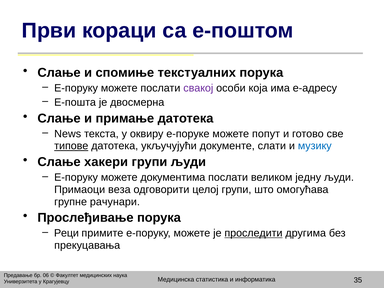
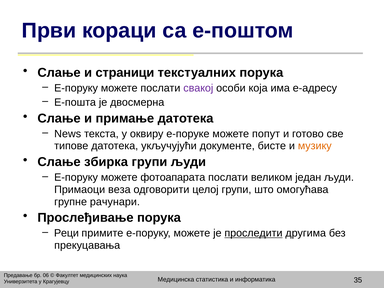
спомиње: спомиње -> страници (125, 73)
типове underline: present -> none (71, 146)
слати: слати -> бисте (272, 146)
музику colour: blue -> orange (315, 146)
хакери: хакери -> збирка (106, 162)
документима: документима -> фотоапарата (173, 177)
једну: једну -> један (308, 177)
